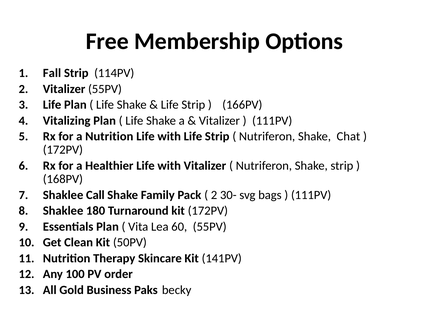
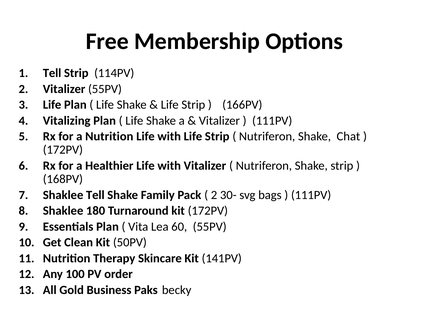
Fall: Fall -> Tell (52, 73)
Shaklee Call: Call -> Tell (95, 195)
